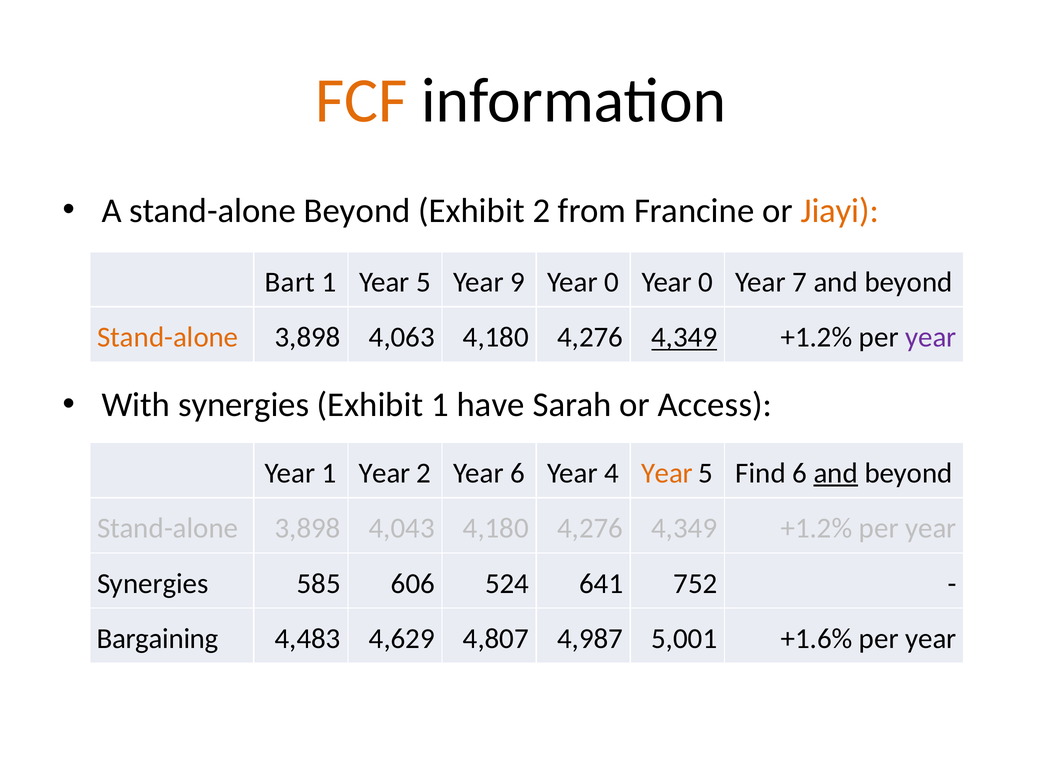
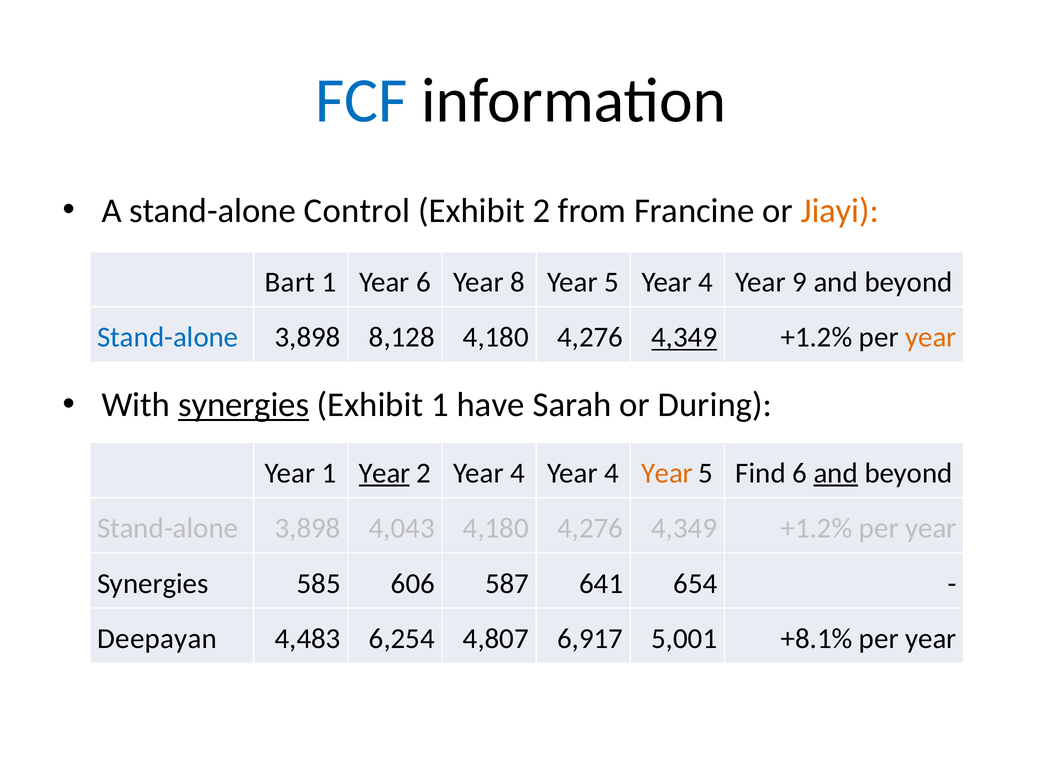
FCF colour: orange -> blue (361, 101)
stand-alone Beyond: Beyond -> Control (357, 211)
1 Year 5: 5 -> 6 (423, 282)
9: 9 -> 8 (518, 282)
0: 0 -> 5 (612, 282)
0: 0 -> 4 (706, 282)
7: 7 -> 9 (800, 282)
Stand-alone colour: orange -> blue (168, 338)
4,063: 4,063 -> 8,128 (402, 338)
year colour: purple -> orange (931, 338)
synergies underline: none -> present (244, 405)
Access: Access -> During (715, 405)
Year underline: none -> present (384, 473)
2 Year 6: 6 -> 4 (518, 473)
524: 524 -> 587 (507, 584)
752: 752 -> 654 (695, 584)
Bargaining: Bargaining -> Deepayan (157, 639)
4,629: 4,629 -> 6,254 (402, 639)
4,987: 4,987 -> 6,917 (590, 639)
+1.6%: +1.6% -> +8.1% (817, 639)
